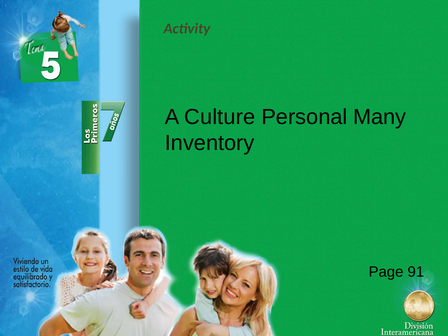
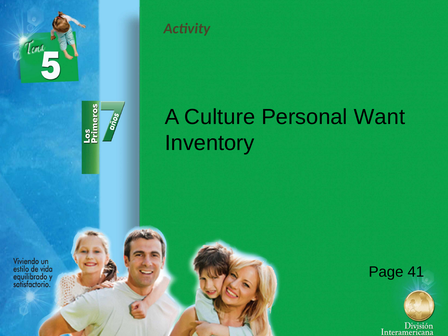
Many: Many -> Want (379, 117)
91: 91 -> 41 (416, 272)
